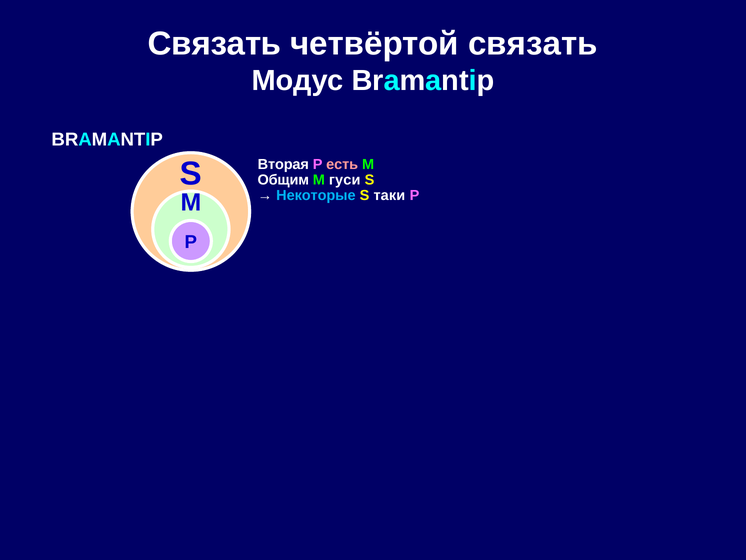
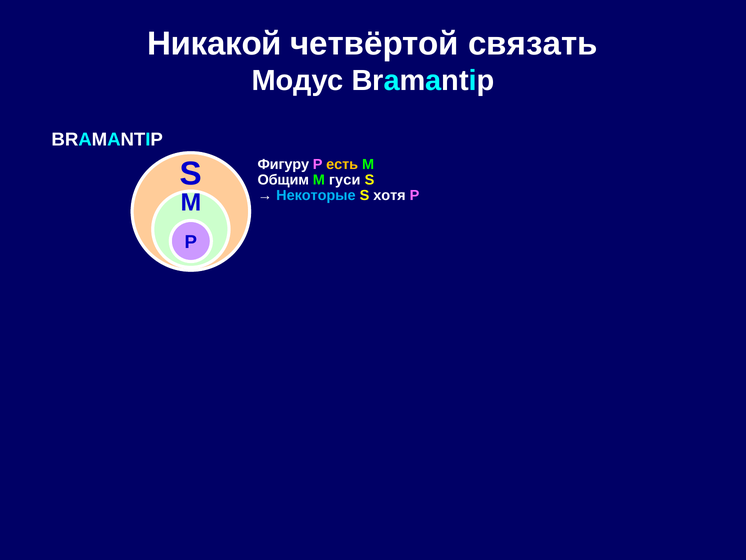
Связать: Связать -> Никакой (215, 44)
Вторая: Вторая -> Фигуру (283, 164)
есть colour: pink -> yellow (342, 164)
таки: таки -> хотя (389, 195)
